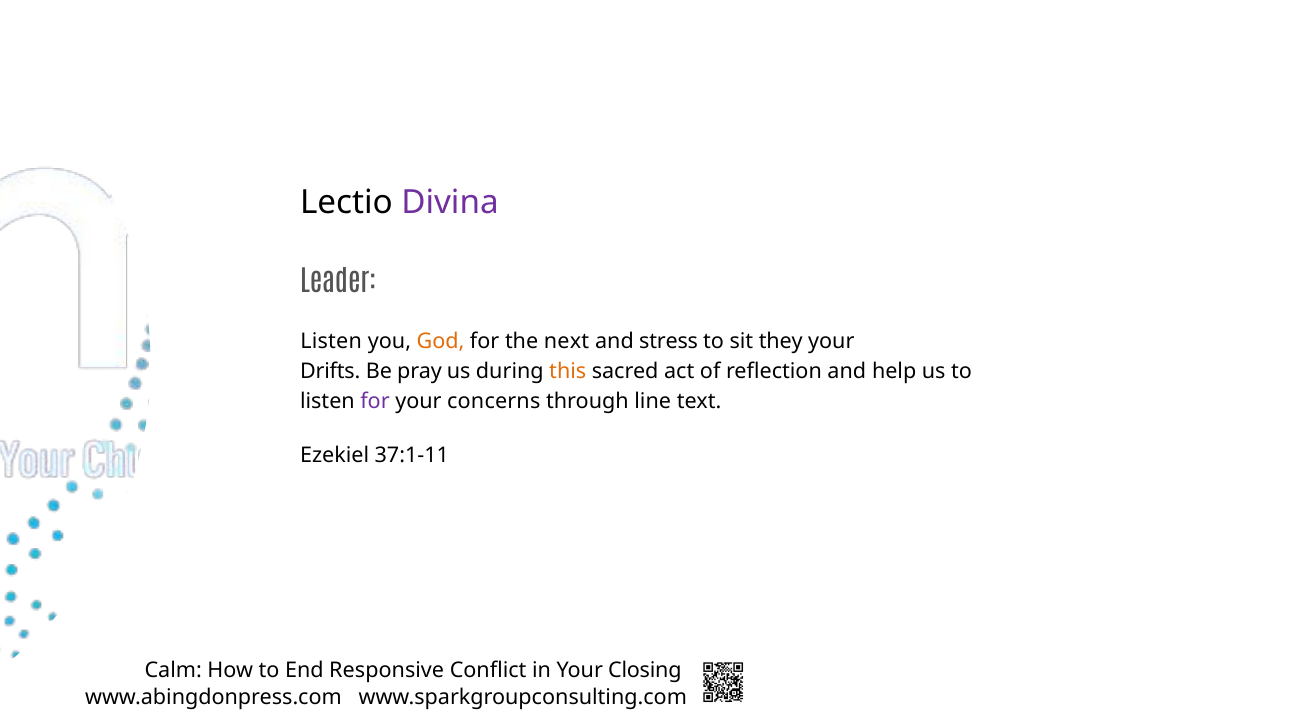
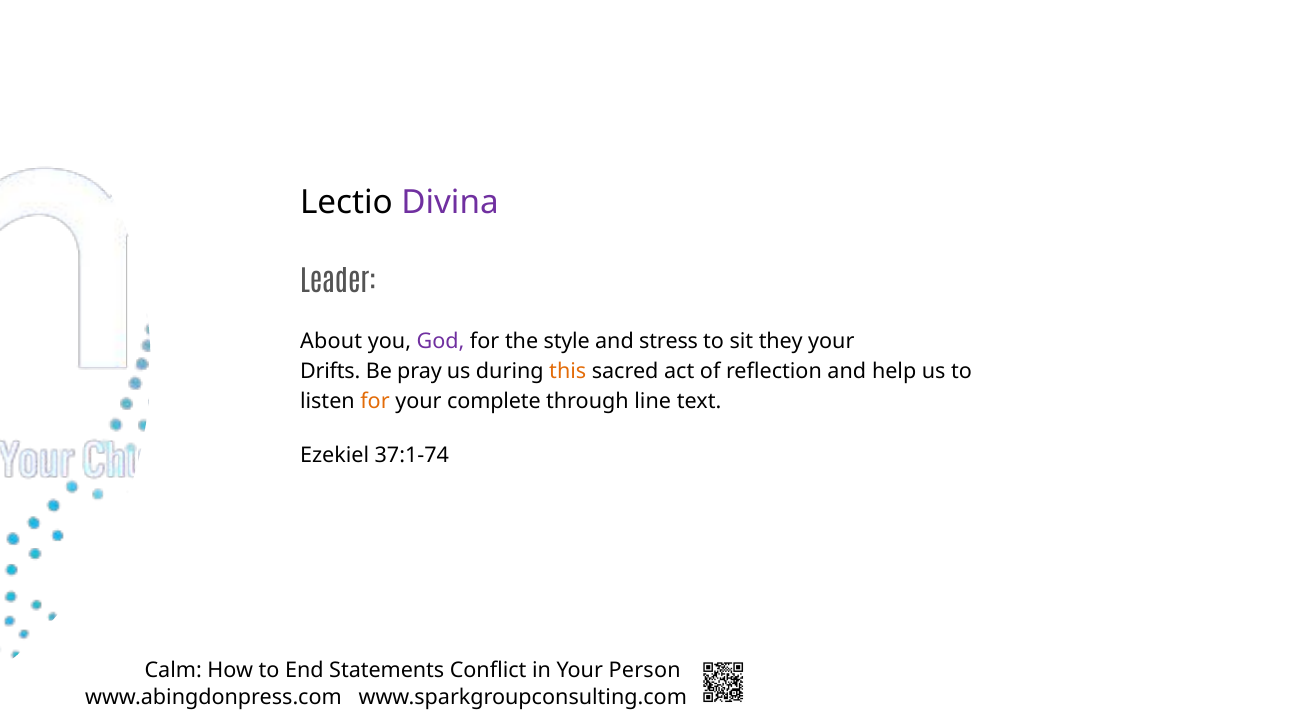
Listen: Listen -> About (331, 341)
God colour: orange -> purple (441, 341)
next: next -> style (567, 341)
for colour: purple -> orange (375, 402)
concerns: concerns -> complete (494, 402)
37:1-11: 37:1-11 -> 37:1-74 (412, 456)
Responsive: Responsive -> Statements (387, 670)
Closing: Closing -> Person (645, 670)
